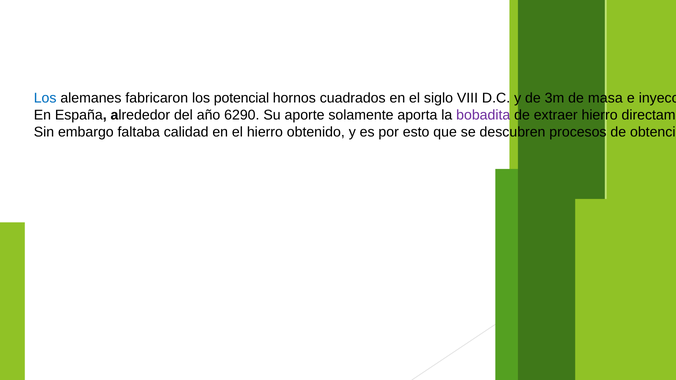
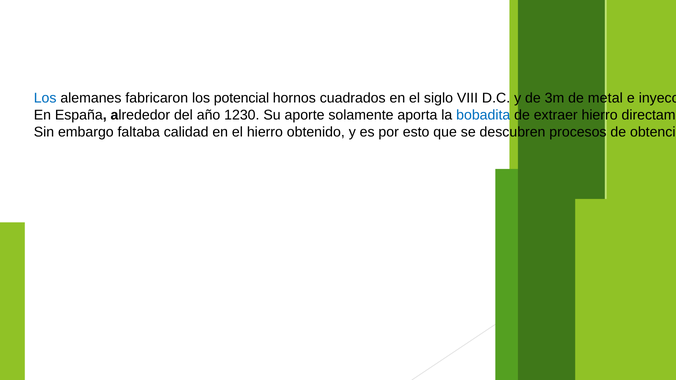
de masa: masa -> metal (605, 98)
6290: 6290 -> 1230 (242, 115)
bobadita colour: purple -> blue (483, 115)
